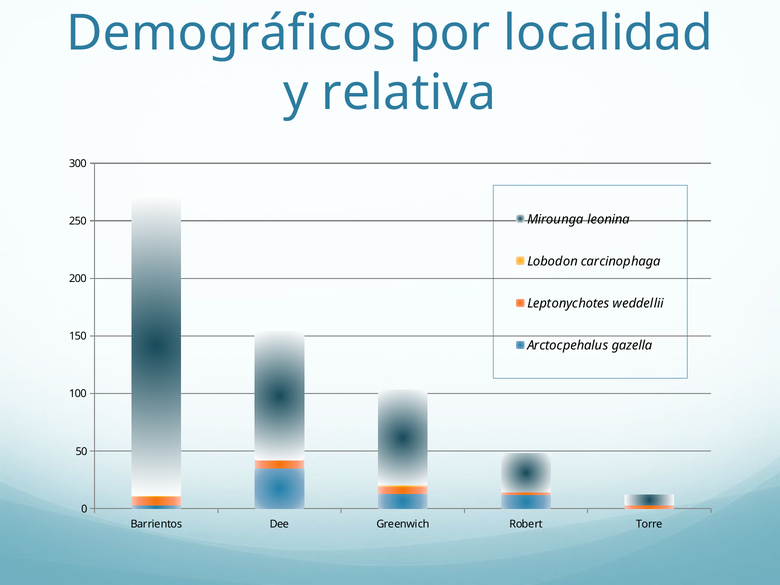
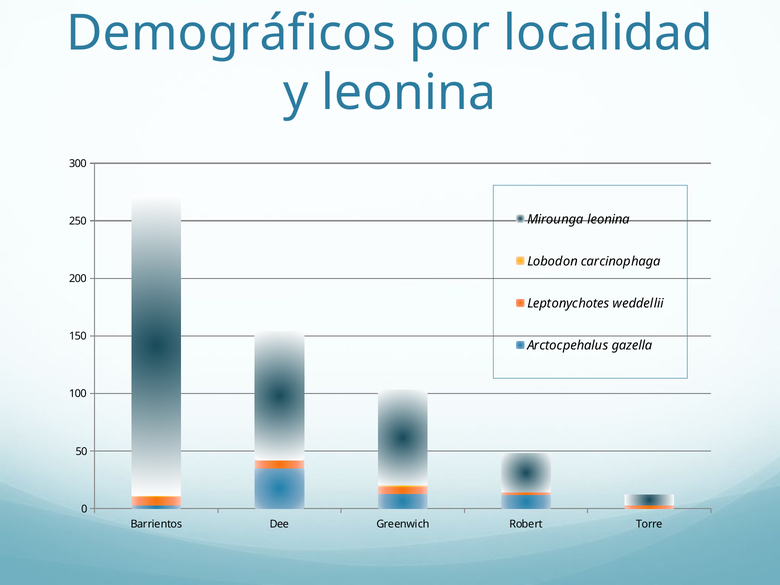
y relativa: relativa -> leonina (409, 93)
